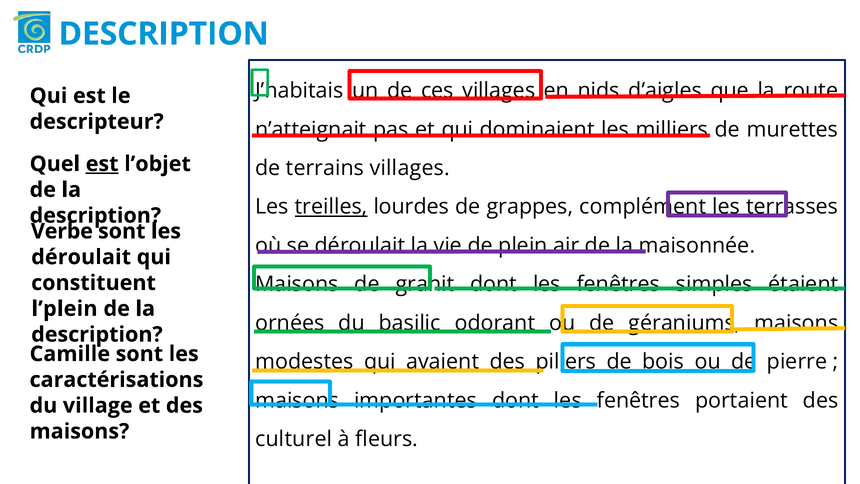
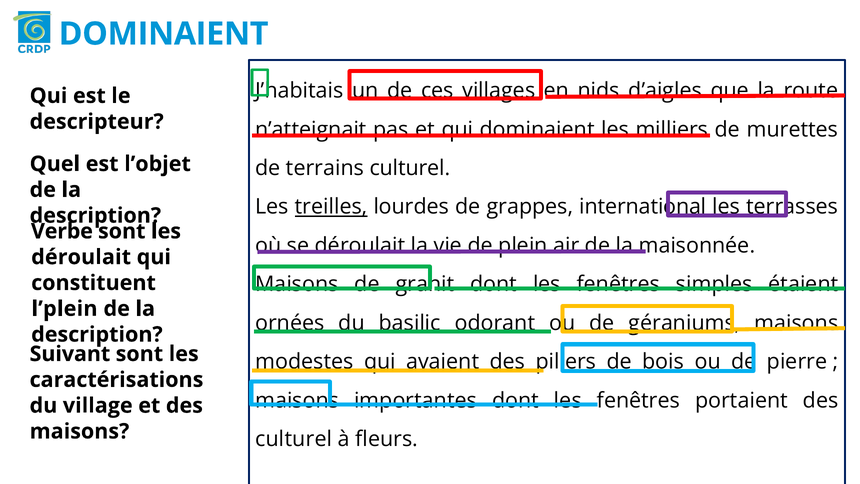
DESCRIPTION: DESCRIPTION -> DOMINAIENT (164, 34)
est underline: present -> none (102, 164)
terrains villages: villages -> culturel (410, 168)
grappes complément: complément -> international (643, 207)
Camille: Camille -> Suivant (70, 354)
